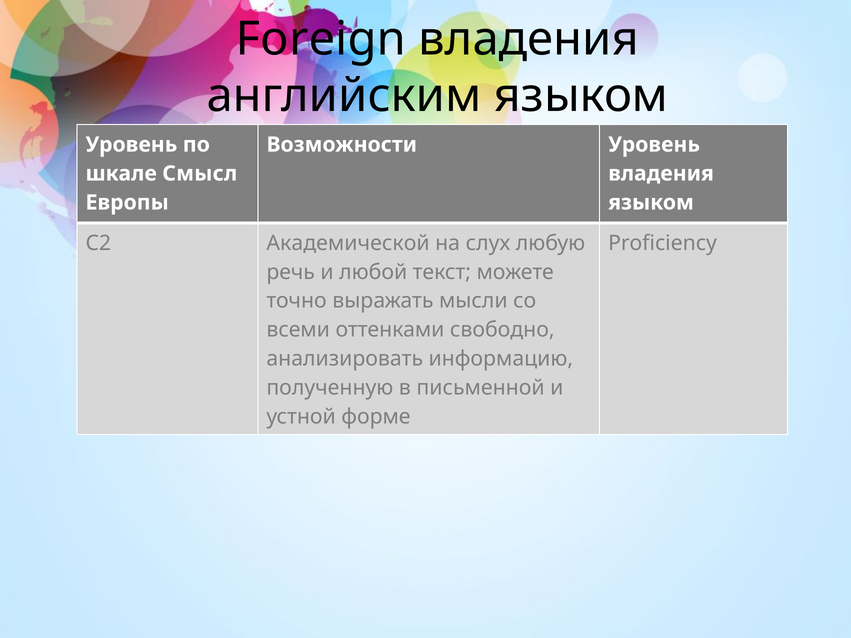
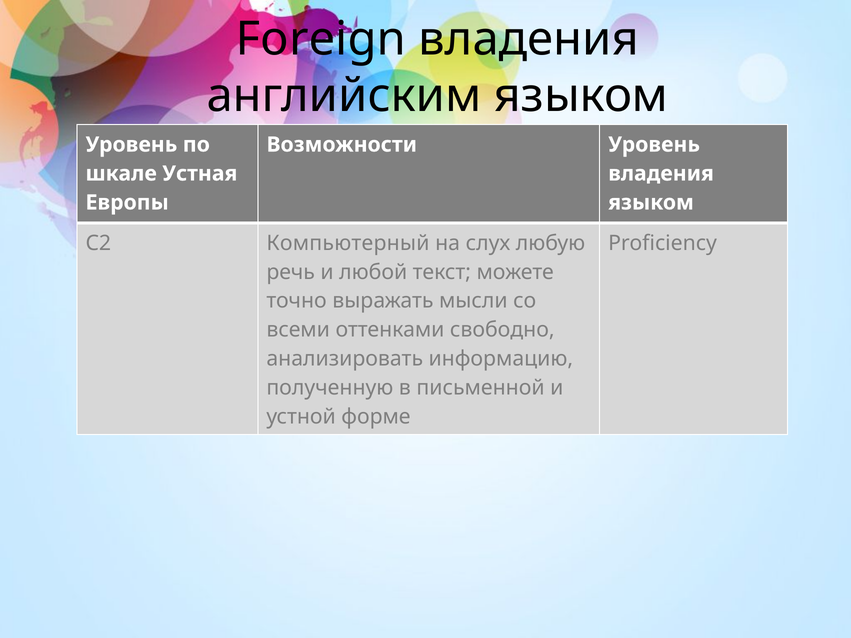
Смысл: Смысл -> Устная (200, 174)
Академической: Академической -> Компьютерный (348, 243)
